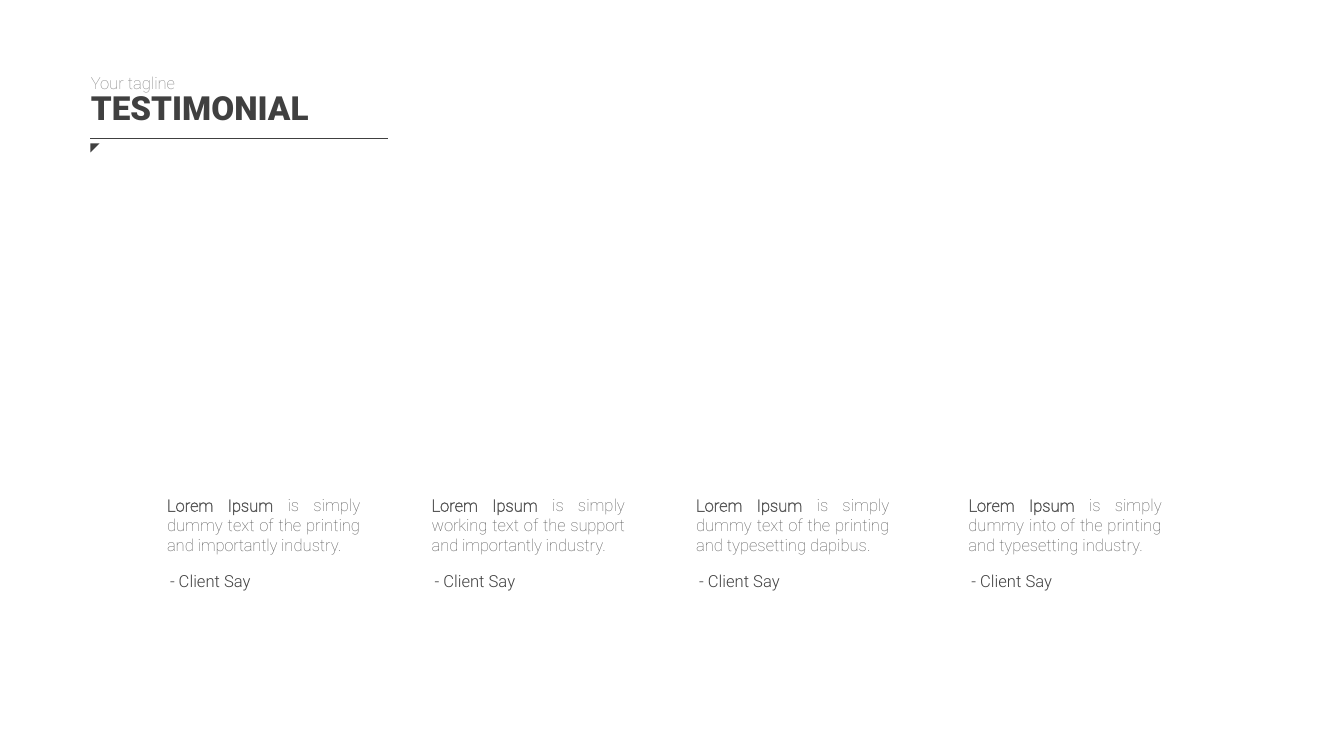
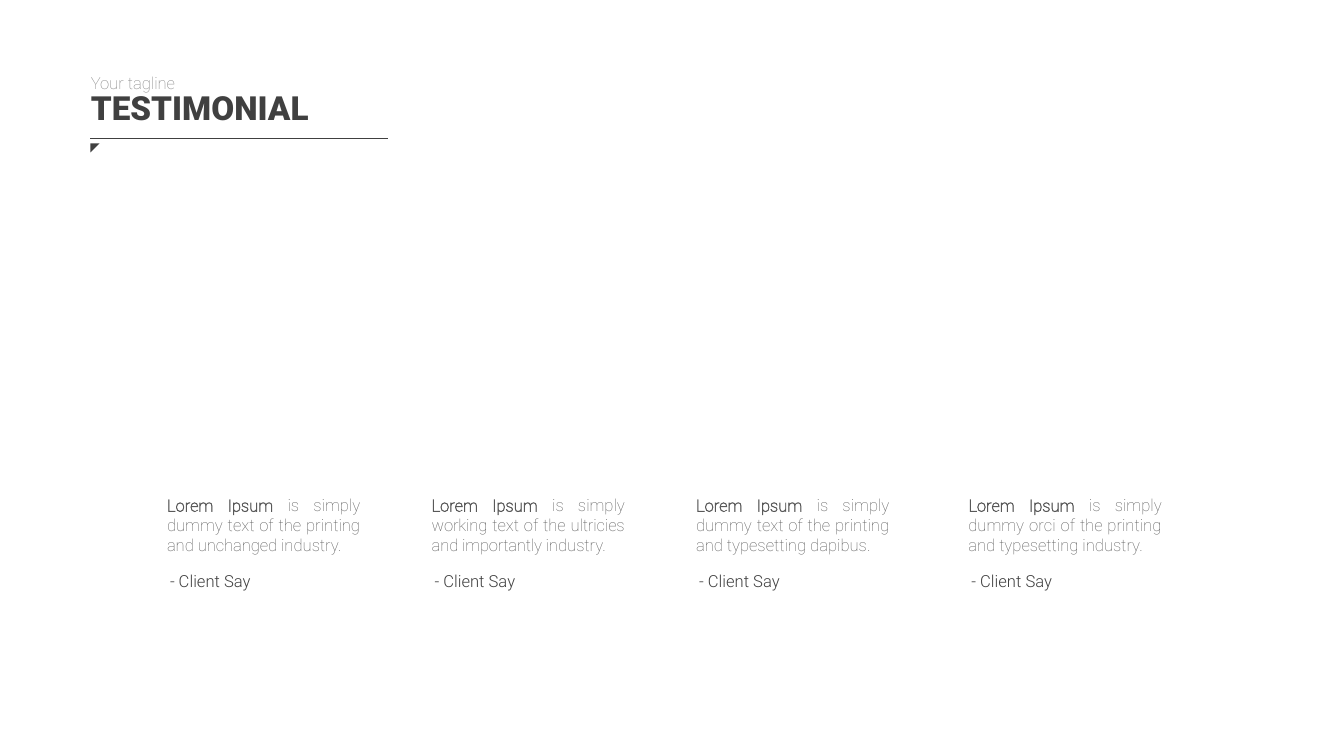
support: support -> ultricies (598, 526)
into: into -> orci (1042, 526)
importantly: importantly -> unchanged (238, 546)
